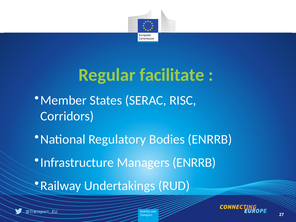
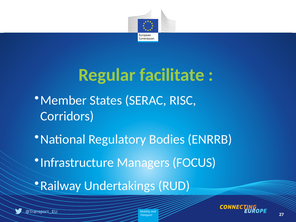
Managers ENRRB: ENRRB -> FOCUS (194, 162)
